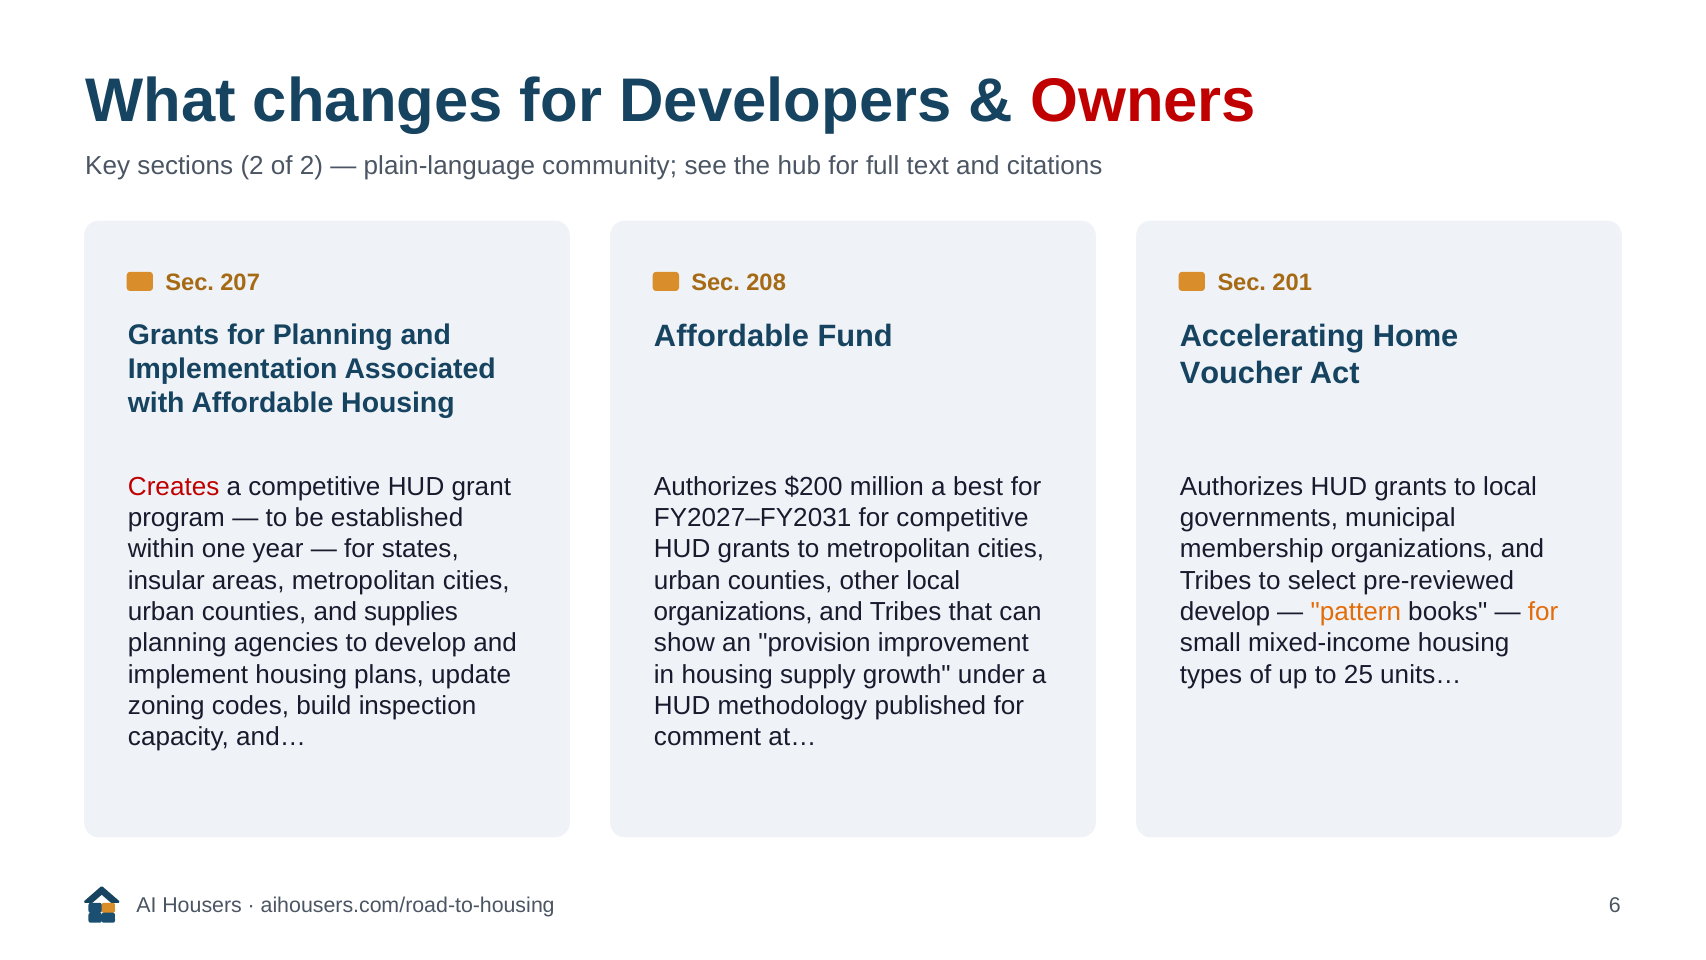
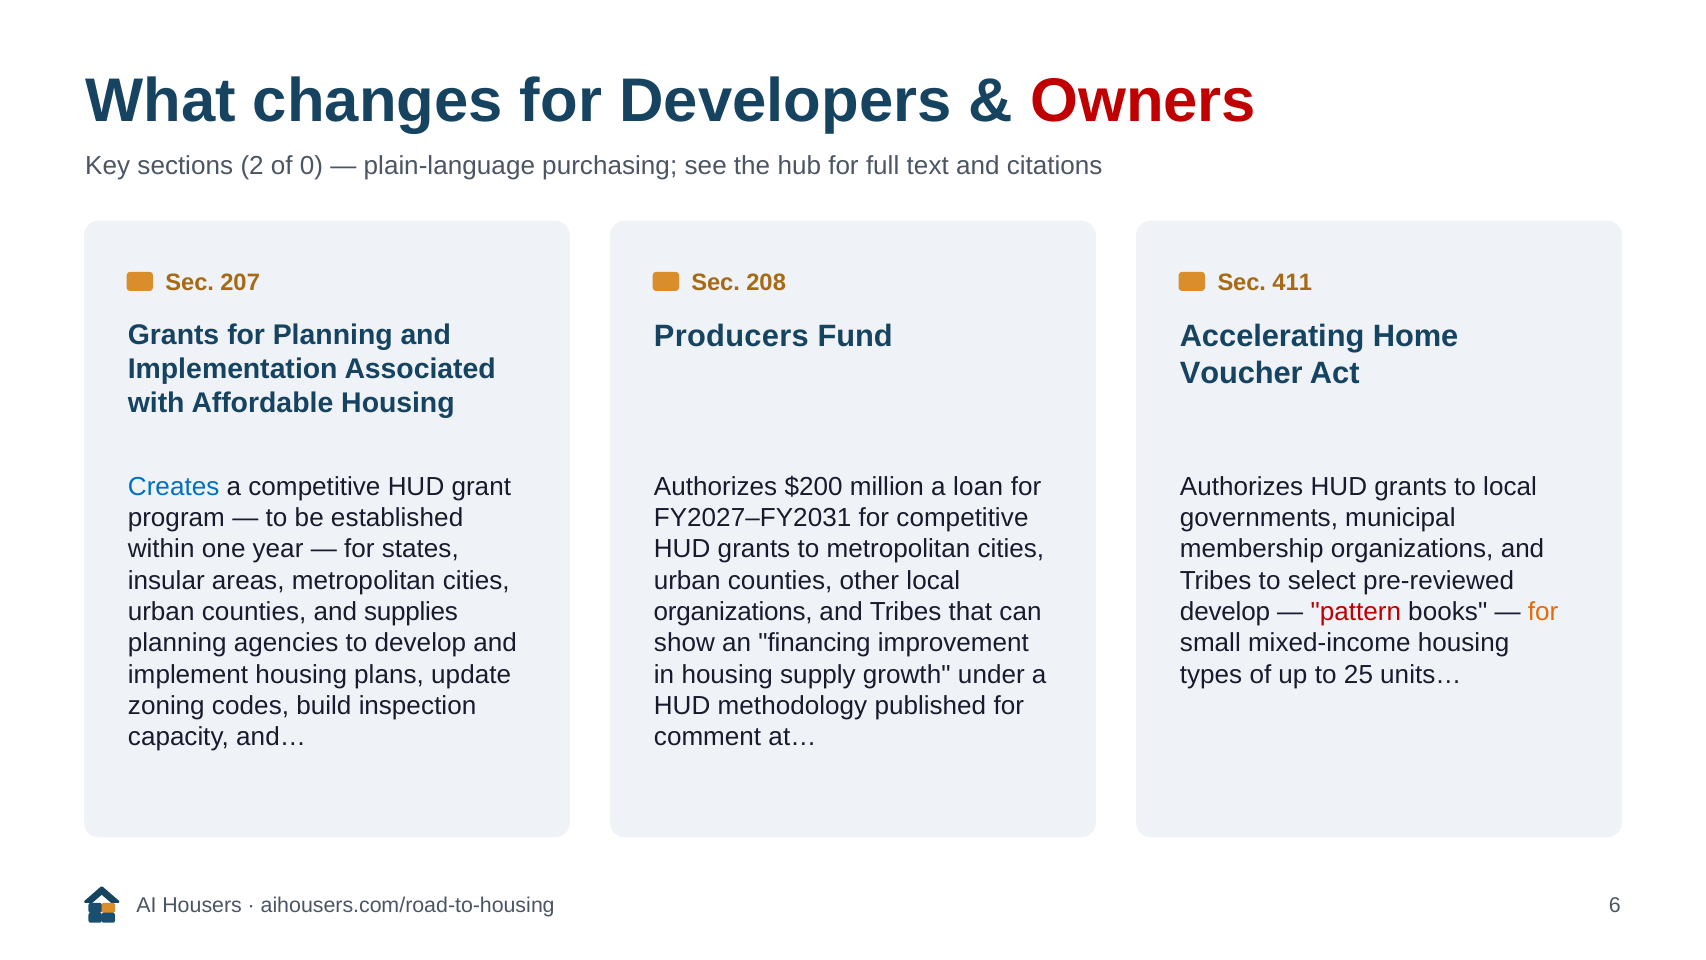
of 2: 2 -> 0 (311, 166)
community: community -> purchasing (610, 166)
201: 201 -> 411 (1292, 283)
Affordable: Affordable -> Producers (731, 336)
Creates colour: red -> blue (174, 487)
best: best -> loan (978, 487)
pattern colour: orange -> red (1356, 612)
provision: provision -> financing (815, 643)
